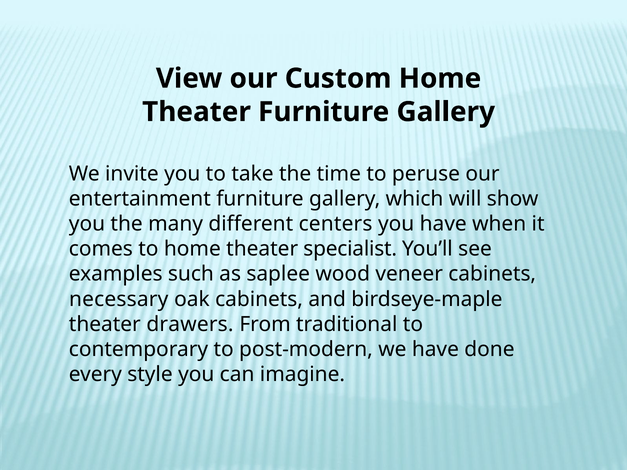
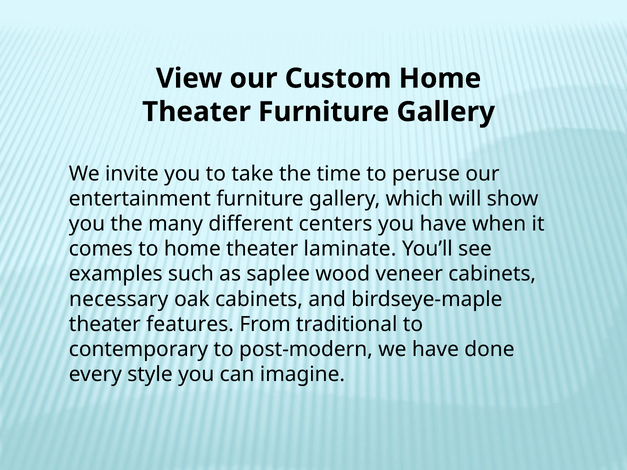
specialist: specialist -> laminate (350, 249)
drawers: drawers -> features (190, 324)
